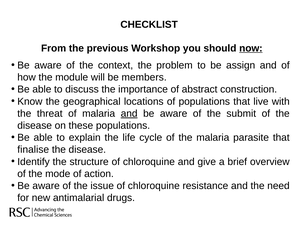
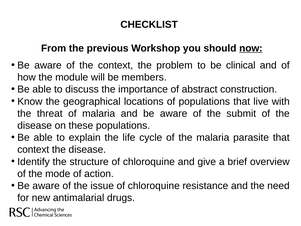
assign: assign -> clinical (241, 65)
and underline: present -> none (129, 113)
finalise: finalise -> context (33, 150)
